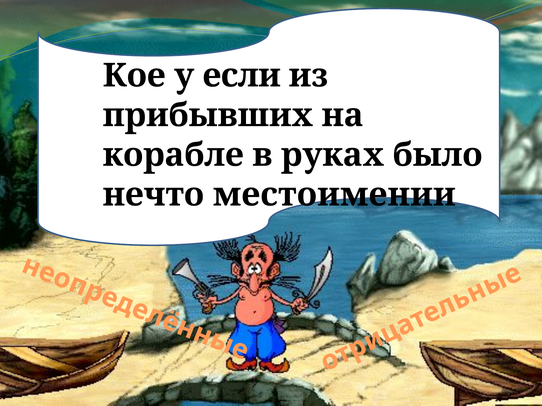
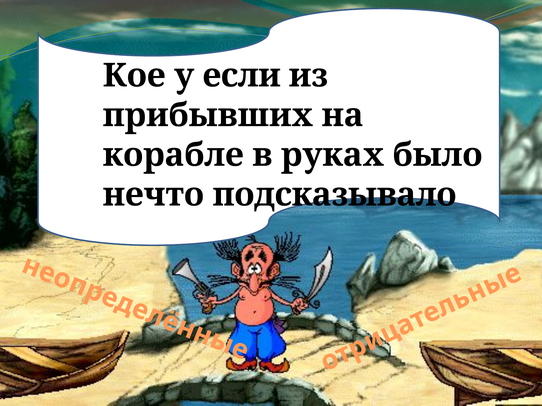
местоимении: местоимении -> подсказывало (335, 195)
